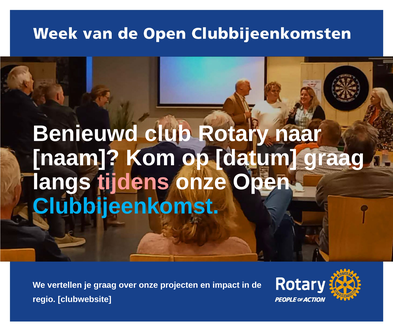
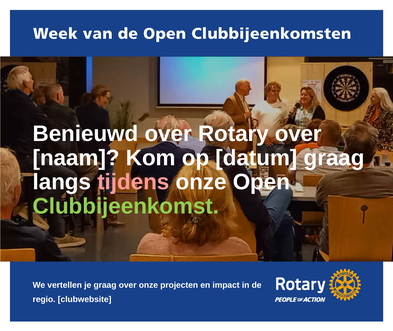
Benieuwd club: club -> over (168, 134)
Rotary naar: naar -> over (298, 134)
Clubbijeenkomst colour: light blue -> light green (126, 206)
